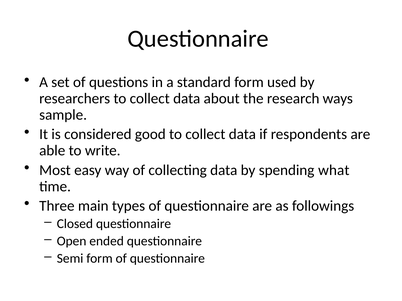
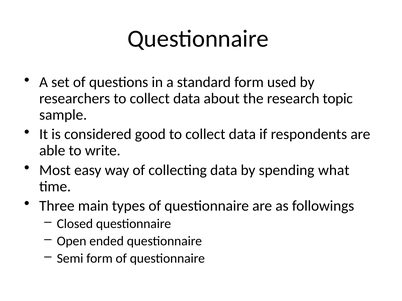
ways: ways -> topic (338, 99)
